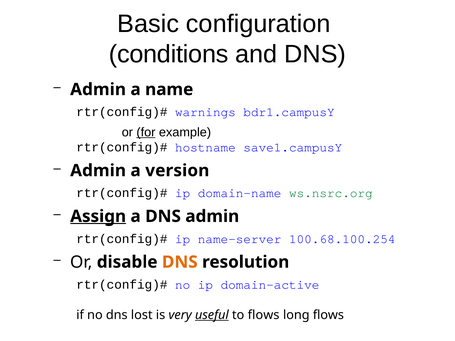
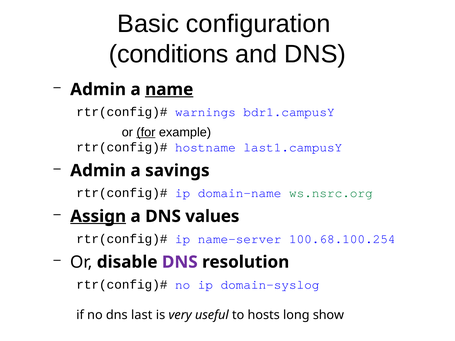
name underline: none -> present (169, 90)
save1.campusY: save1.campusY -> last1.campusY (293, 148)
version: version -> savings (177, 171)
DNS admin: admin -> values (212, 216)
DNS colour: orange -> purple (180, 262)
domain-active: domain-active -> domain-syslog (270, 285)
lost: lost -> last (142, 315)
useful underline: present -> none (212, 315)
to flows: flows -> hosts (264, 315)
long flows: flows -> show (328, 315)
